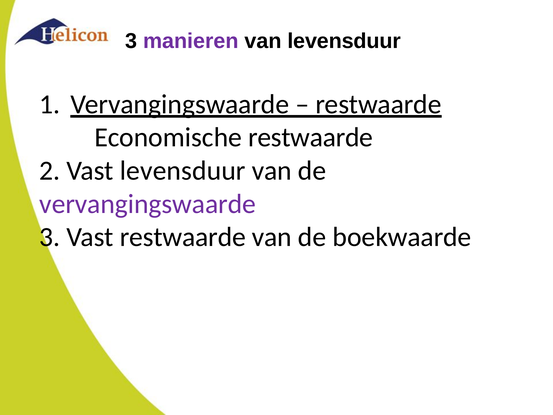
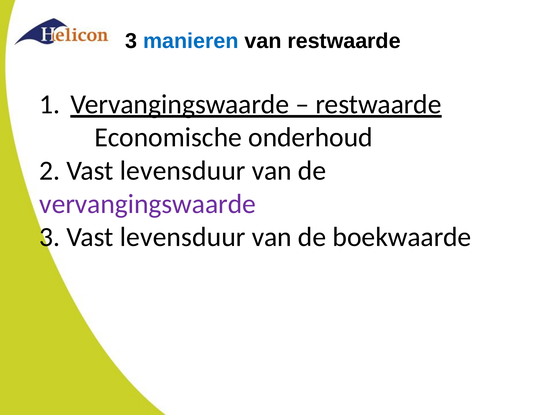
manieren colour: purple -> blue (191, 41)
van levensduur: levensduur -> restwaarde (344, 41)
Economische restwaarde: restwaarde -> onderhoud (310, 137)
3 Vast restwaarde: restwaarde -> levensduur (183, 237)
